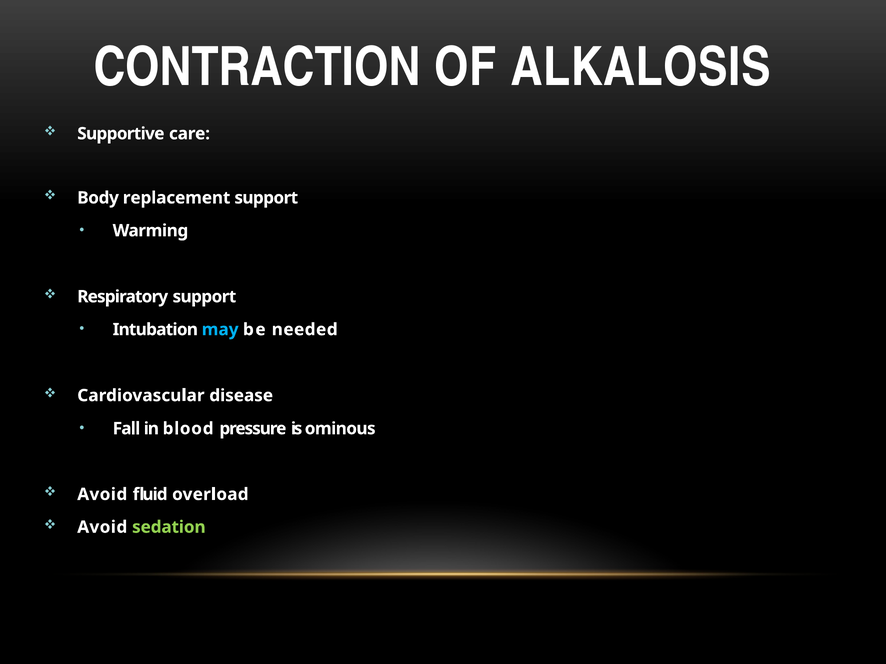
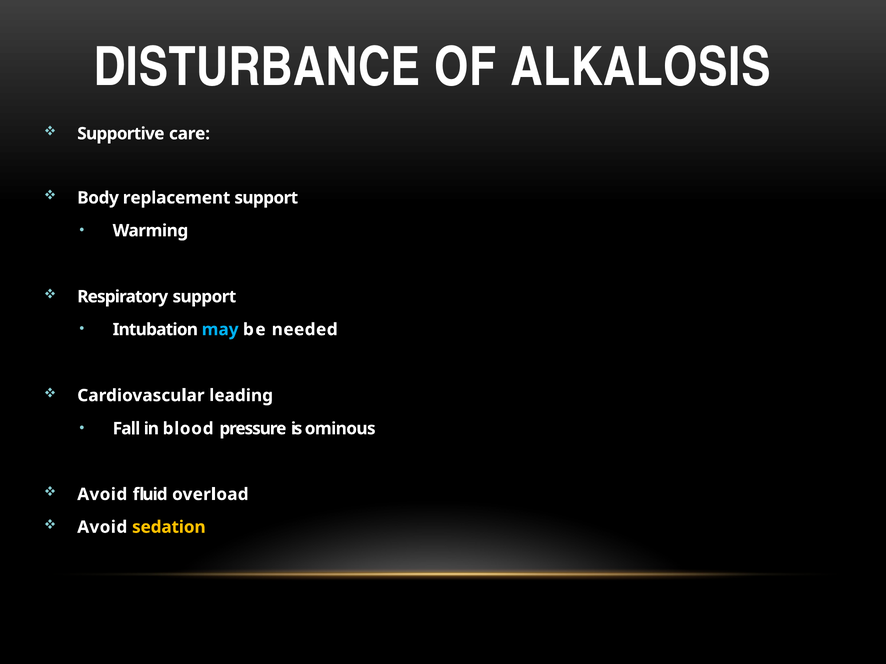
CONTRACTION: CONTRACTION -> DISTURBANCE (257, 68)
disease: disease -> leading (241, 396)
sedation colour: light green -> yellow (169, 527)
